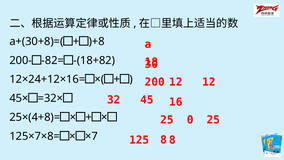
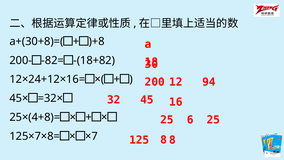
12 12: 12 -> 94 (209, 82)
0: 0 -> 6 (190, 120)
